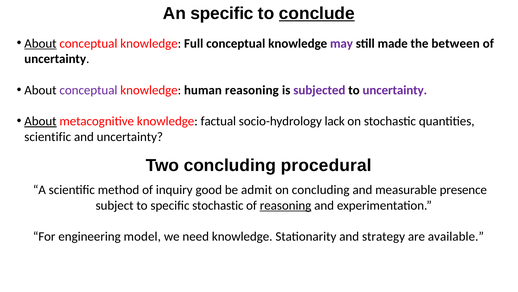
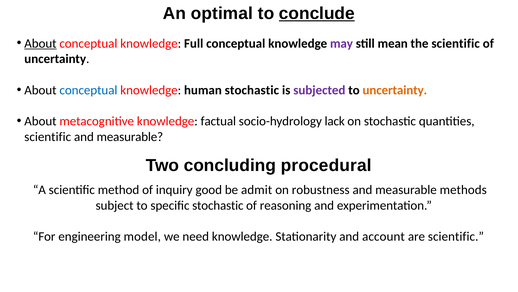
An specific: specific -> optimal (222, 13)
made: made -> mean (393, 43)
the between: between -> scientific (456, 43)
conceptual colour: purple -> blue (88, 90)
human reasoning: reasoning -> stochastic (252, 90)
uncertainty colour: purple -> orange (395, 90)
About underline: present -> none (40, 121)
uncertainty: uncertainty -> measurable (130, 137)
on concluding: concluding -> robustness (321, 190)
presence: presence -> methods (463, 190)
reasoning underline: present -> none (286, 205)
strategy: strategy -> account (383, 236)
are available: available -> scientific (456, 236)
